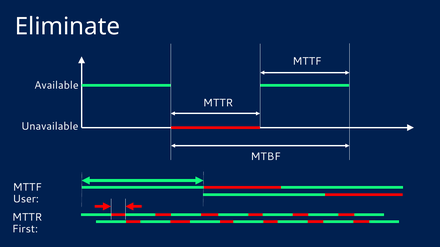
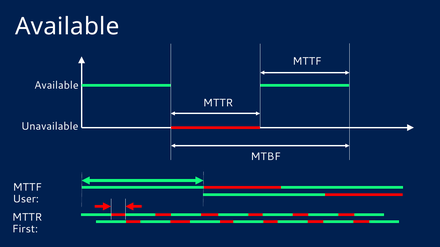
Eliminate: Eliminate -> Available (67, 27)
